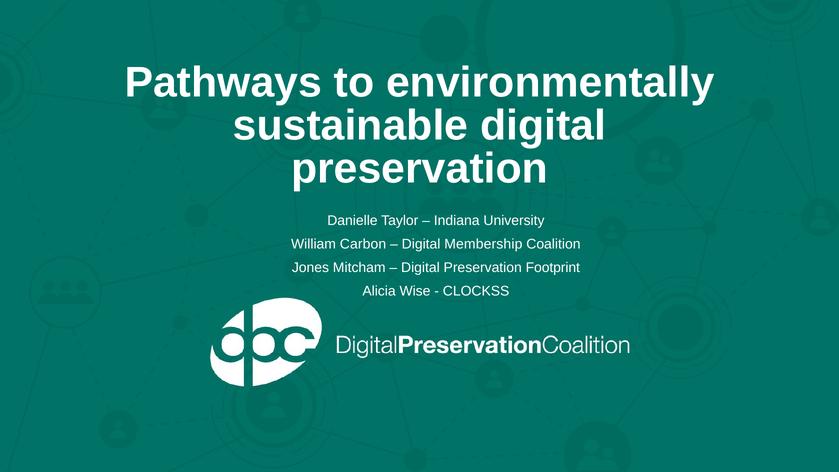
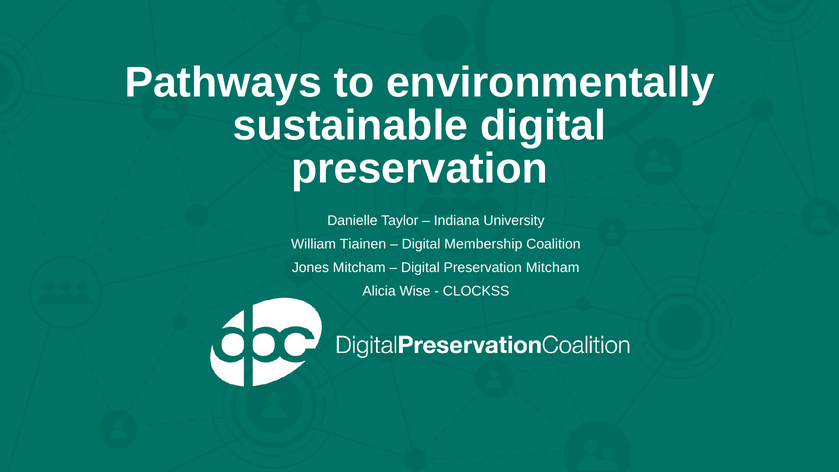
Carbon: Carbon -> Tiainen (363, 244)
Preservation Footprint: Footprint -> Mitcham (553, 268)
